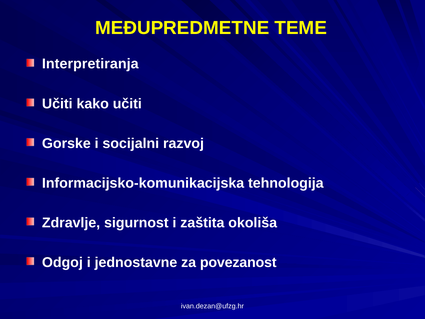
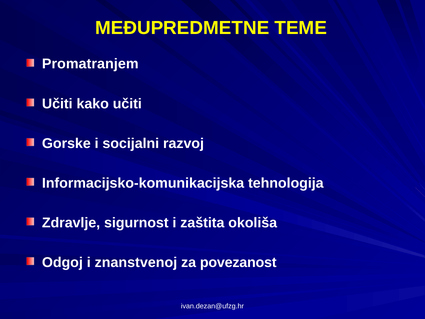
Interpretiranja: Interpretiranja -> Promatranjem (90, 64)
jednostavne: jednostavne -> znanstvenoj (136, 262)
